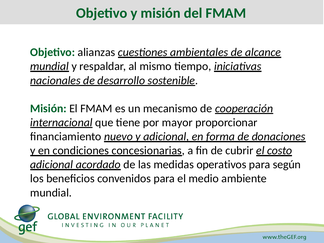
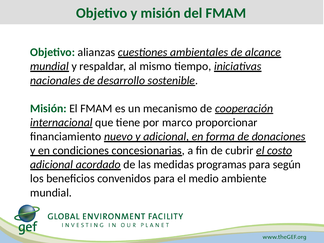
mayor: mayor -> marco (177, 122)
operativos: operativos -> programas (221, 165)
